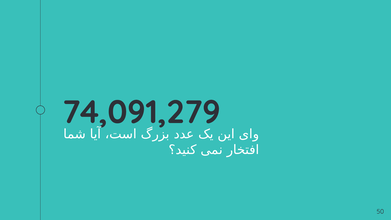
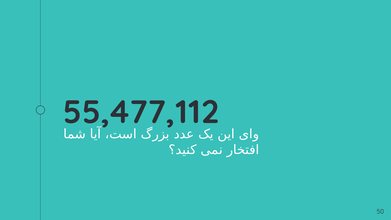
74,091,279: 74,091,279 -> 55,477,112 (141, 112)
